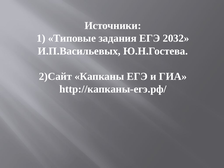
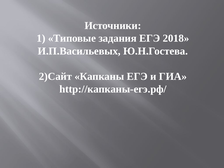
2032: 2032 -> 2018 (176, 38)
